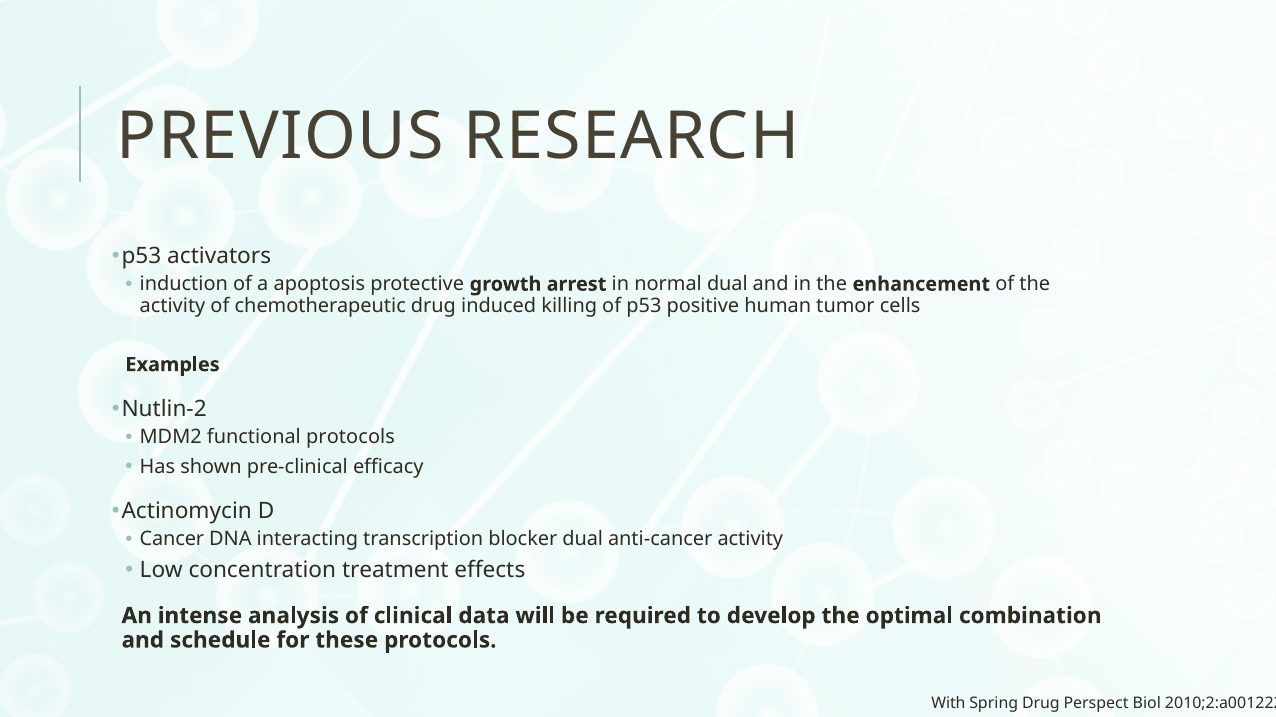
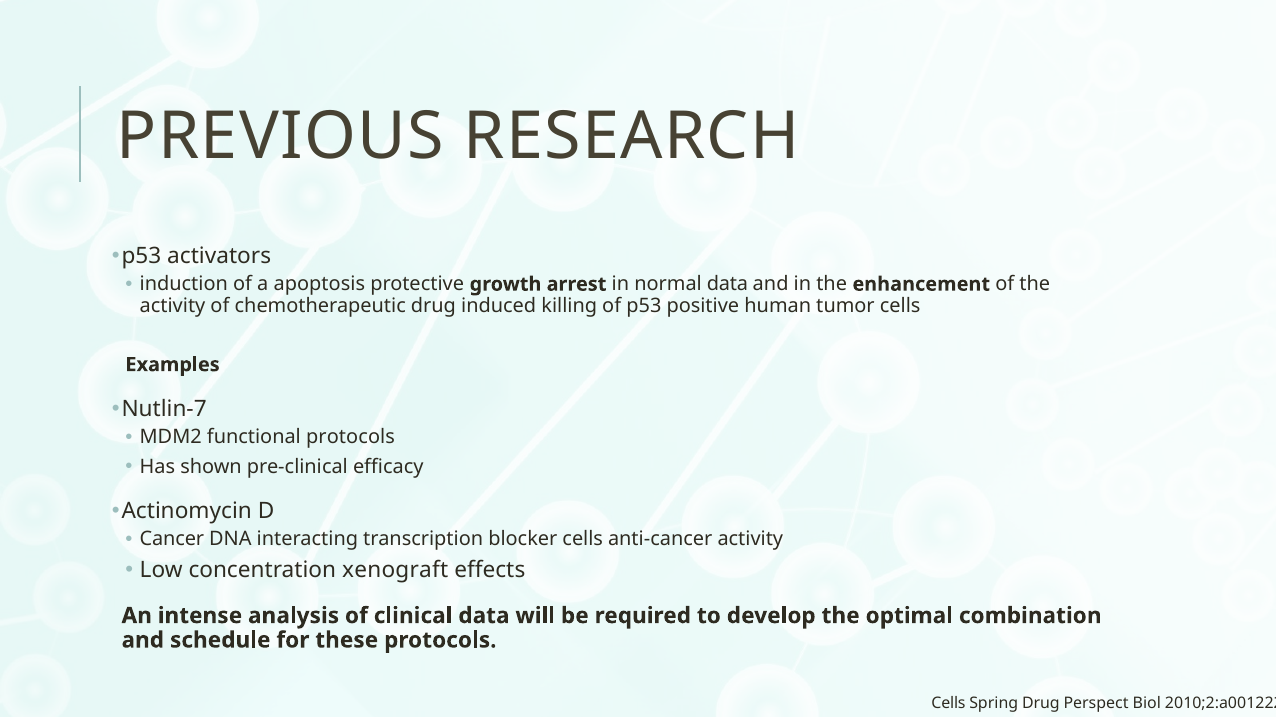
normal dual: dual -> data (727, 284)
Nutlin-2: Nutlin-2 -> Nutlin-7 (164, 409)
blocker dual: dual -> cells (583, 540)
treatment: treatment -> xenograft (395, 571)
With: With -> Cells (948, 704)
